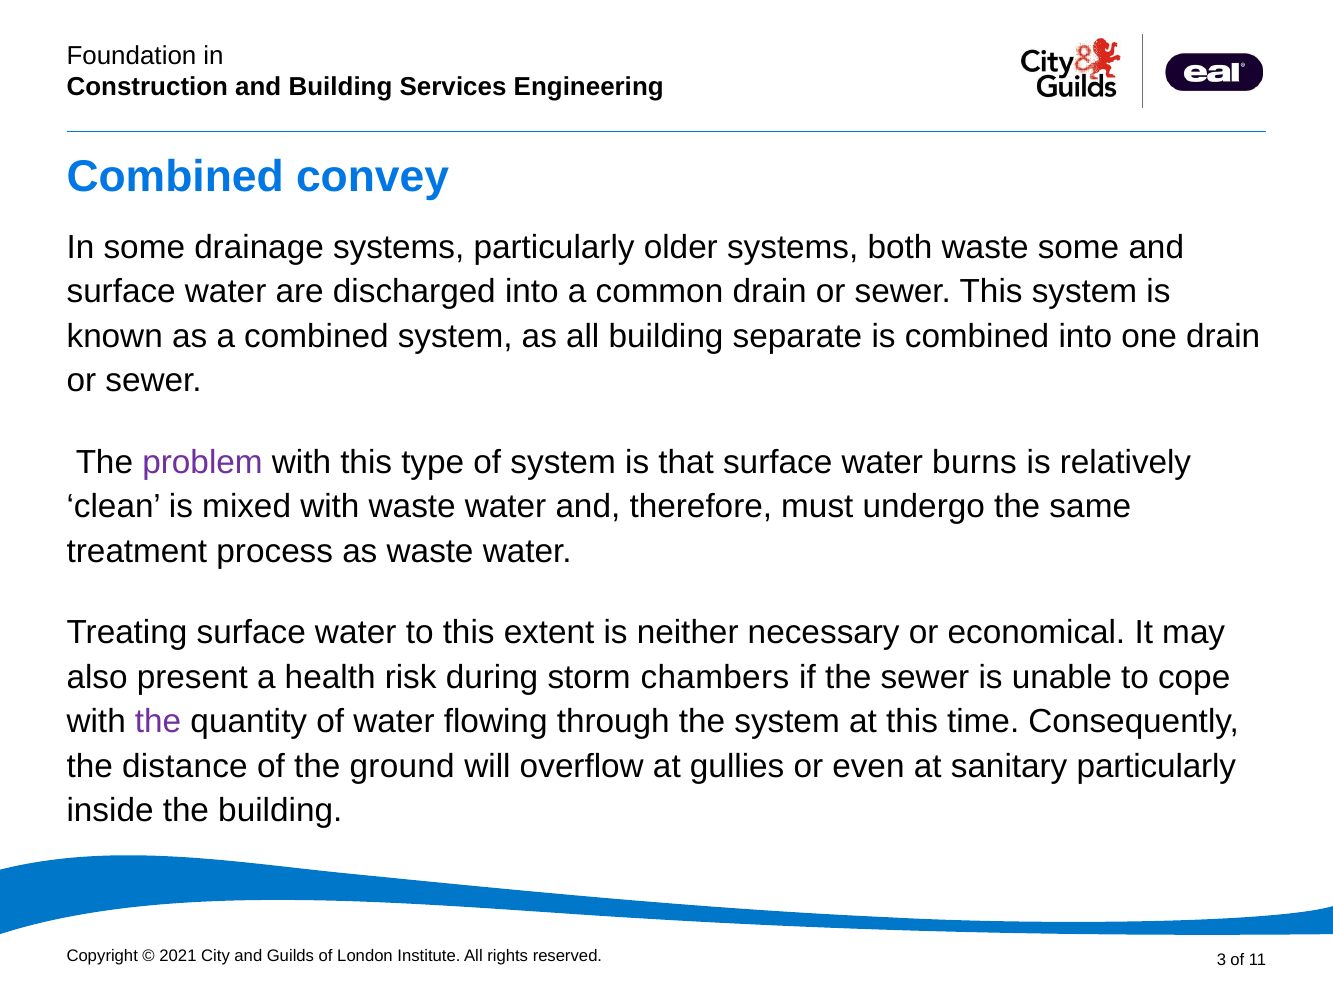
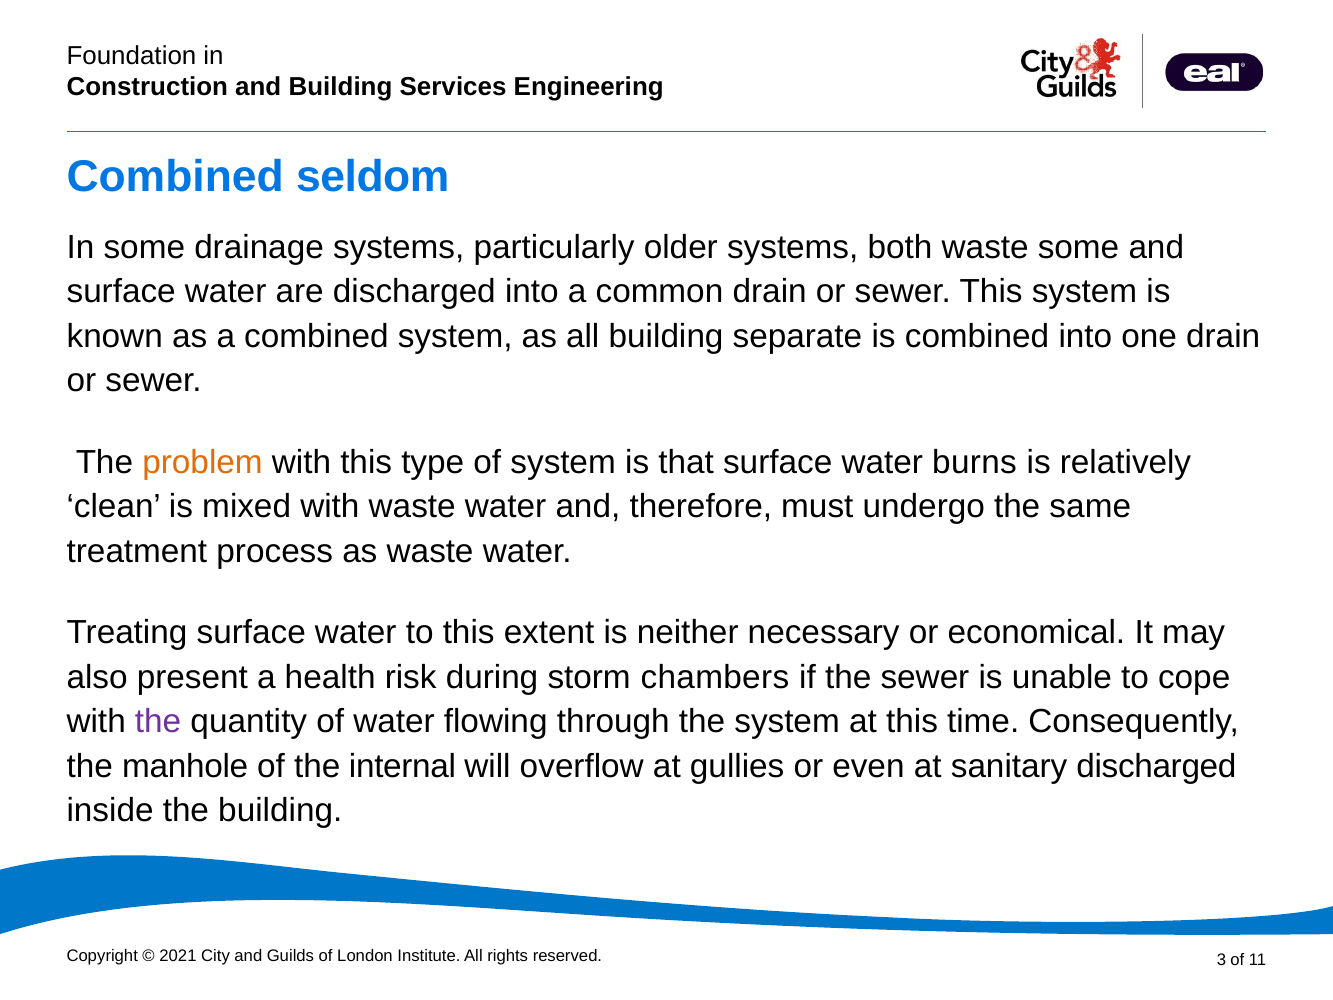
convey: convey -> seldom (373, 177)
problem colour: purple -> orange (203, 462)
distance: distance -> manhole (185, 766)
ground: ground -> internal (402, 766)
sanitary particularly: particularly -> discharged (1156, 766)
